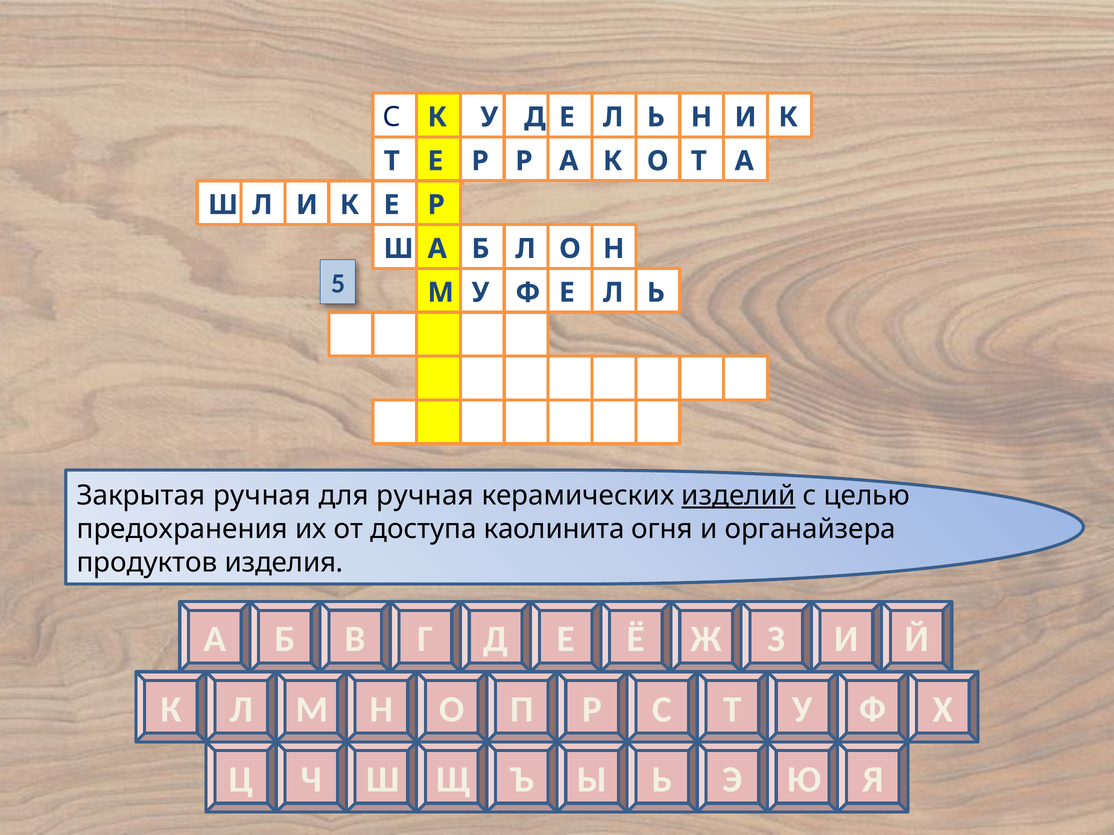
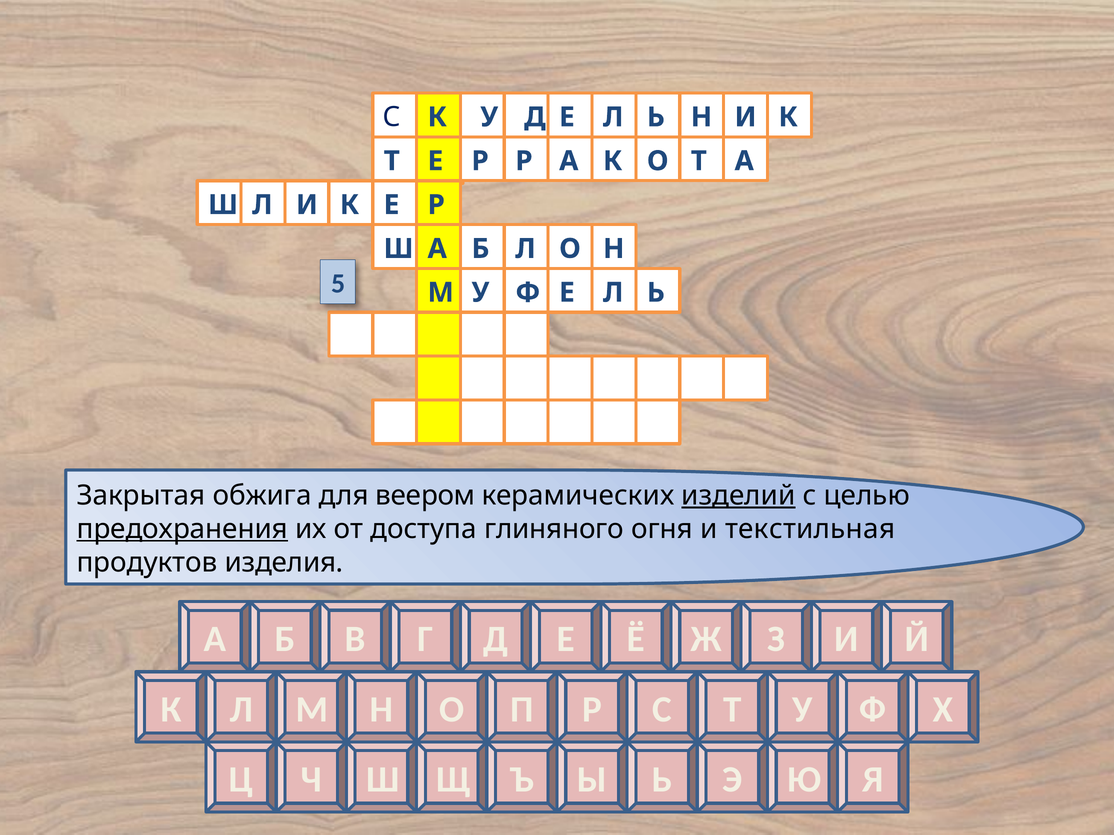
Закрытая ручная: ручная -> обжига (262, 496)
для ручная: ручная -> веером (425, 496)
предохранения underline: none -> present (182, 529)
каолинита: каолинита -> глиняного (554, 529)
органайзера: органайзера -> текстильная (810, 529)
